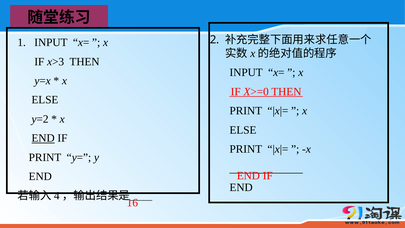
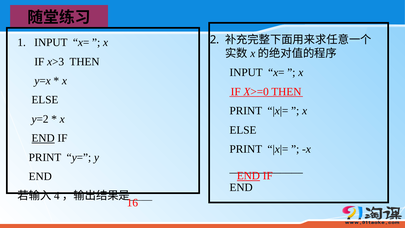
END underline: none -> present (248, 176)
